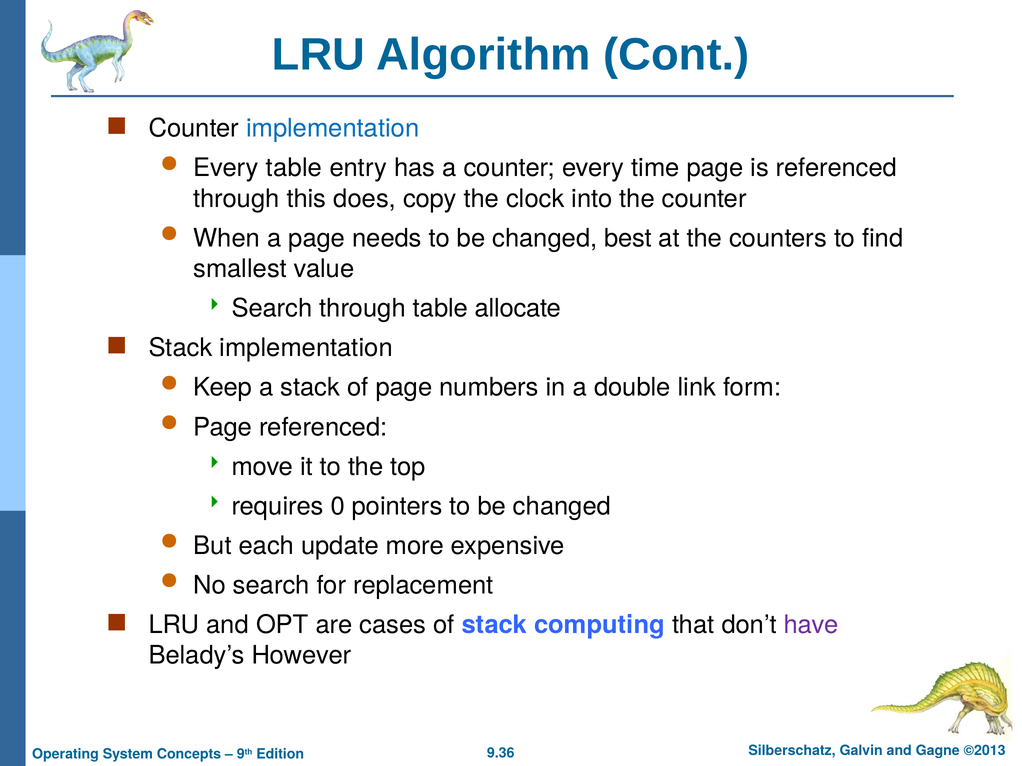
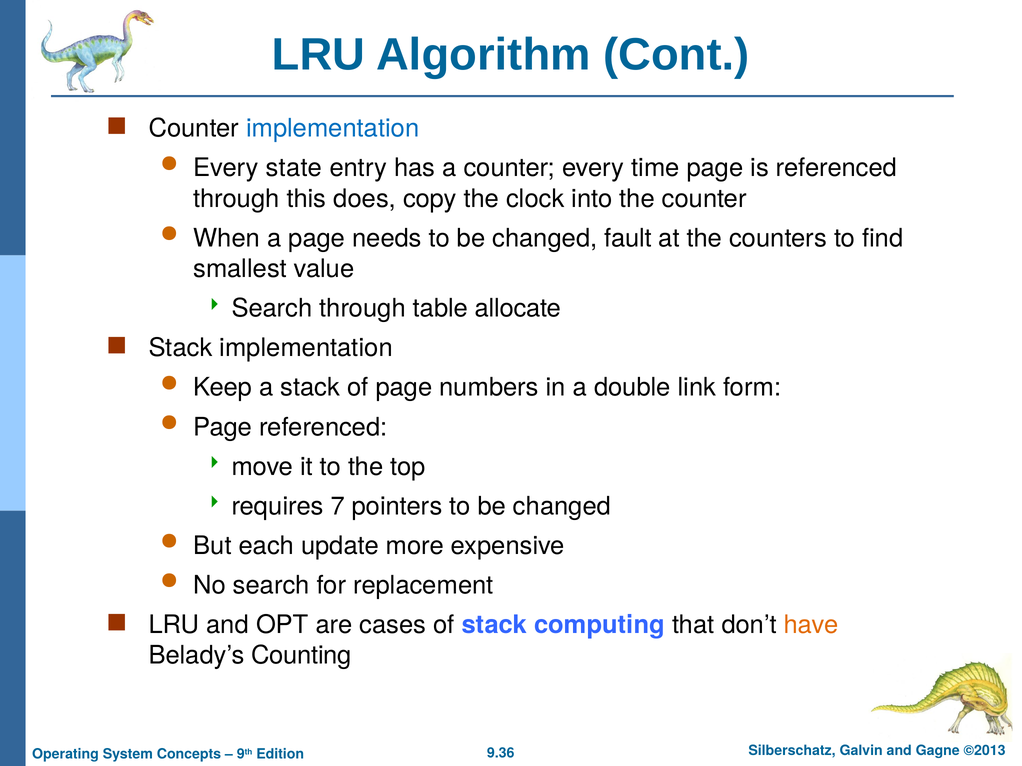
Every table: table -> state (294, 168)
best: best -> fault (628, 238)
0: 0 -> 7 (338, 507)
have colour: purple -> orange (811, 625)
However: However -> Counting (301, 656)
